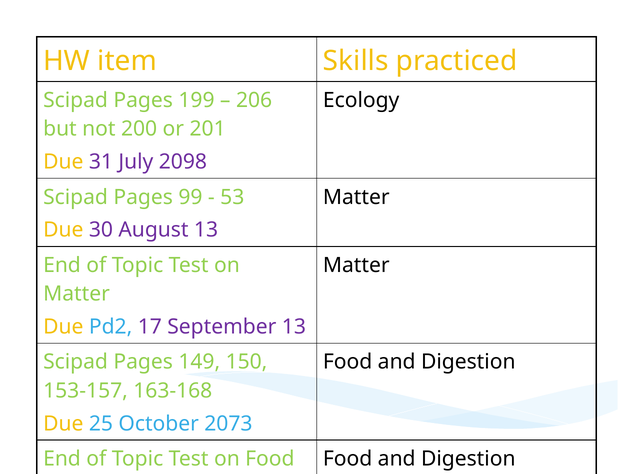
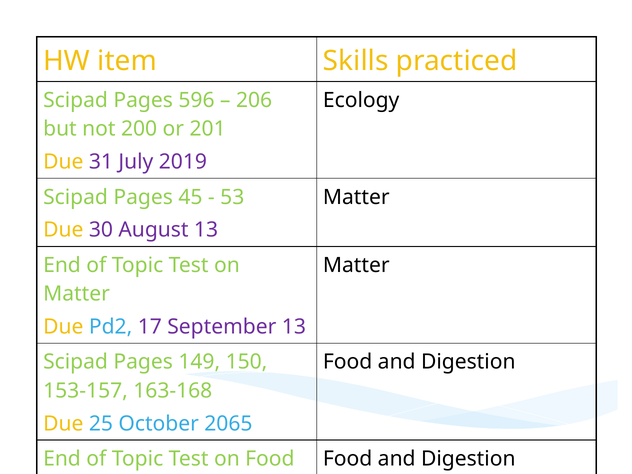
199: 199 -> 596 (196, 100)
2098: 2098 -> 2019 (183, 162)
99: 99 -> 45 (190, 197)
2073: 2073 -> 2065 (228, 424)
